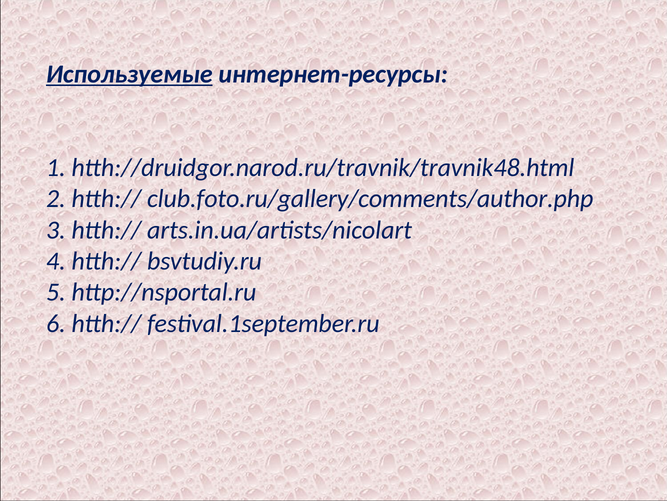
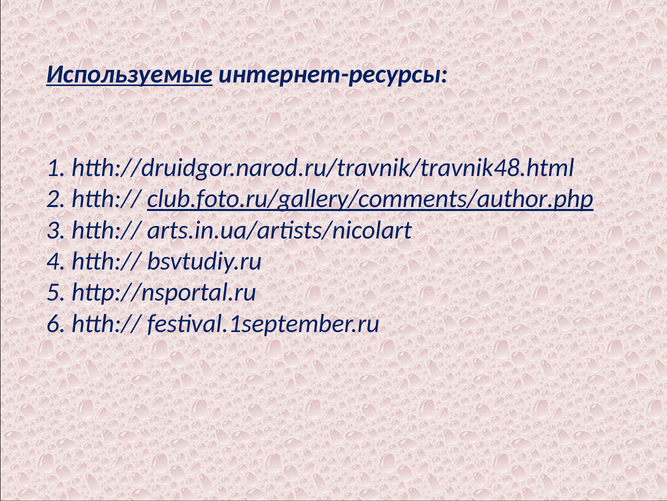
club.foto.ru/gallery/comments/author.php underline: none -> present (370, 199)
